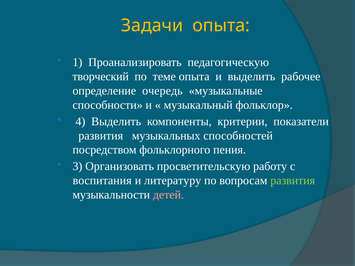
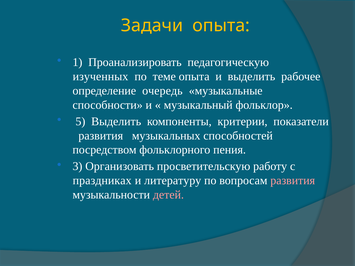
творческий: творческий -> изученных (100, 77)
4: 4 -> 5 (80, 122)
воспитания: воспитания -> праздниках (102, 181)
развития colour: light green -> pink (293, 181)
